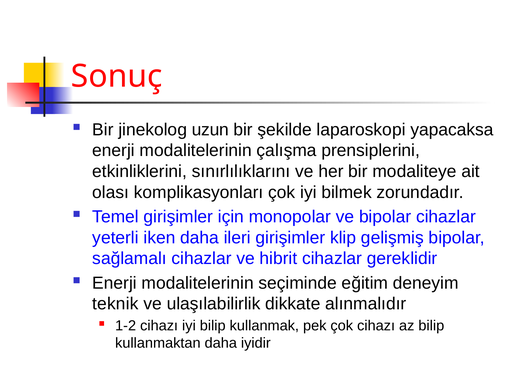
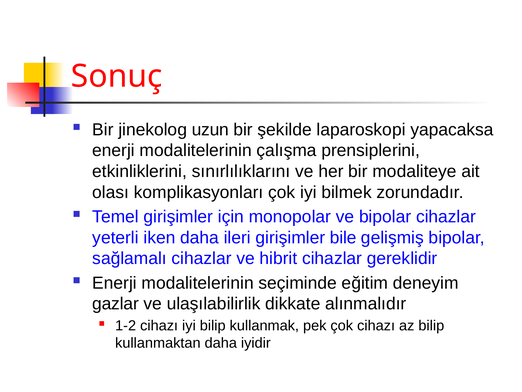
klip: klip -> bile (343, 237)
teknik: teknik -> gazlar (116, 303)
